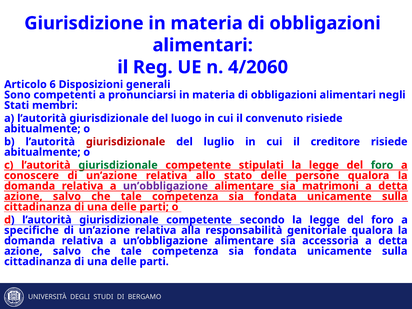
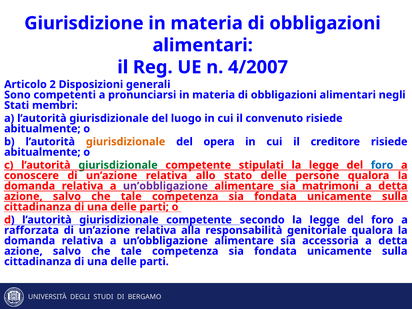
4/2060: 4/2060 -> 4/2007 (258, 67)
6: 6 -> 2 (53, 84)
giurisdizionale colour: red -> orange (126, 142)
luglio: luglio -> opera (219, 142)
foro colour: green -> blue (382, 165)
specifiche: specifiche -> rafforzata (32, 230)
